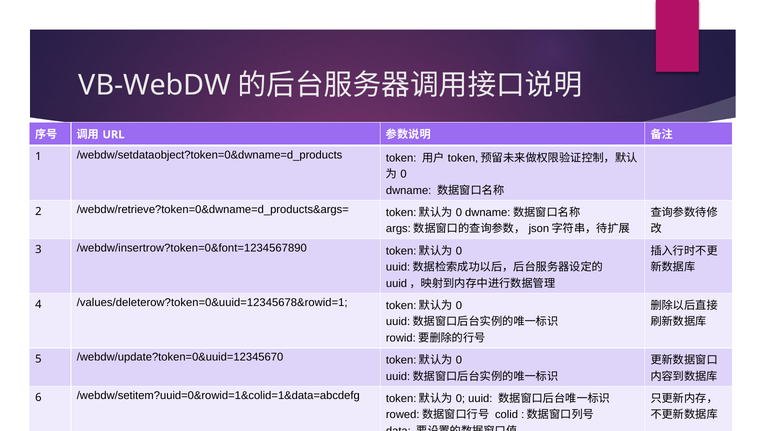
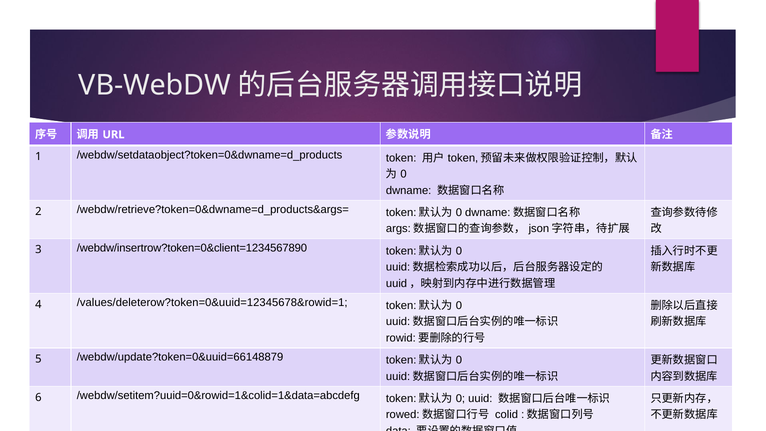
/webdw/insertrow?token=0&font=1234567890: /webdw/insertrow?token=0&font=1234567890 -> /webdw/insertrow?token=0&client=1234567890 (192, 248)
/webdw/update?token=0&uuid=12345670: /webdw/update?token=0&uuid=12345670 -> /webdw/update?token=0&uuid=66148879 (180, 357)
